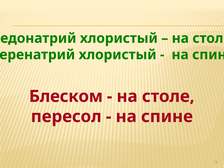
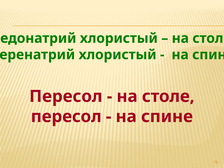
Блеском: Блеском -> Пересол (66, 96)
